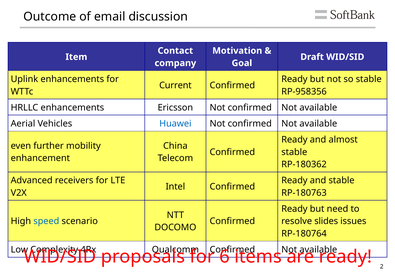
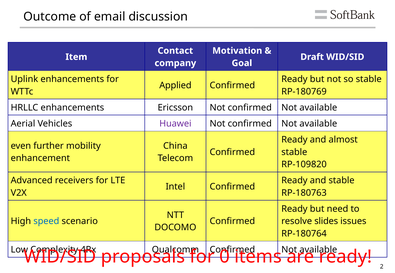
Current: Current -> Applied (175, 85)
RP-958356: RP-958356 -> RP-180769 (304, 92)
Huawei colour: blue -> purple (175, 124)
RP-180362: RP-180362 -> RP-109820 (304, 165)
6: 6 -> 0 (225, 257)
